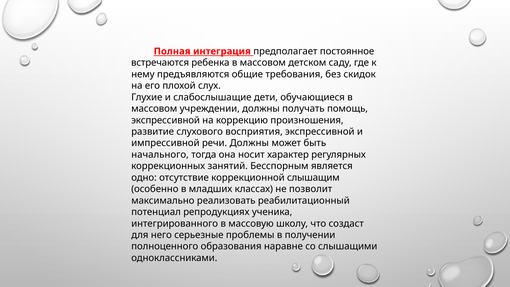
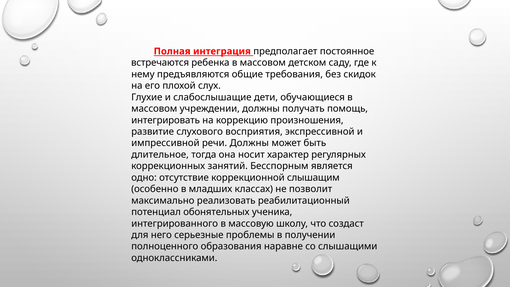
экспрессивной: экспрессивной -> интегрировать (166, 120)
начального: начального -> длительное (160, 155)
репродукциях: репродукциях -> обонятельных (216, 212)
